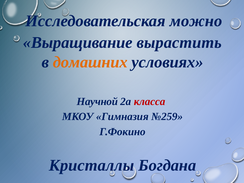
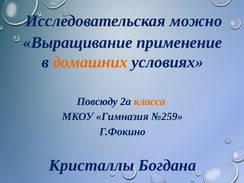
вырастить: вырастить -> применение (179, 43)
Научной: Научной -> Повсюду (97, 102)
класса colour: red -> orange (150, 102)
